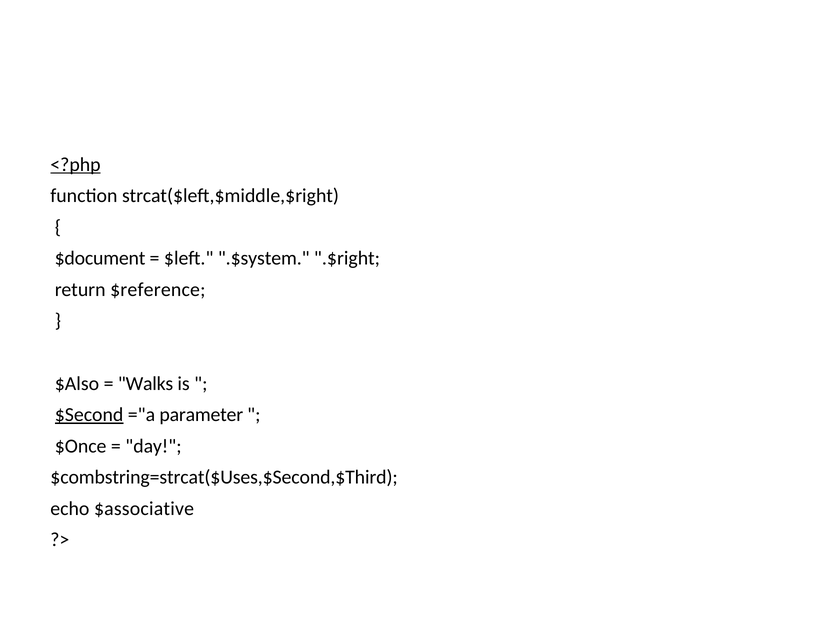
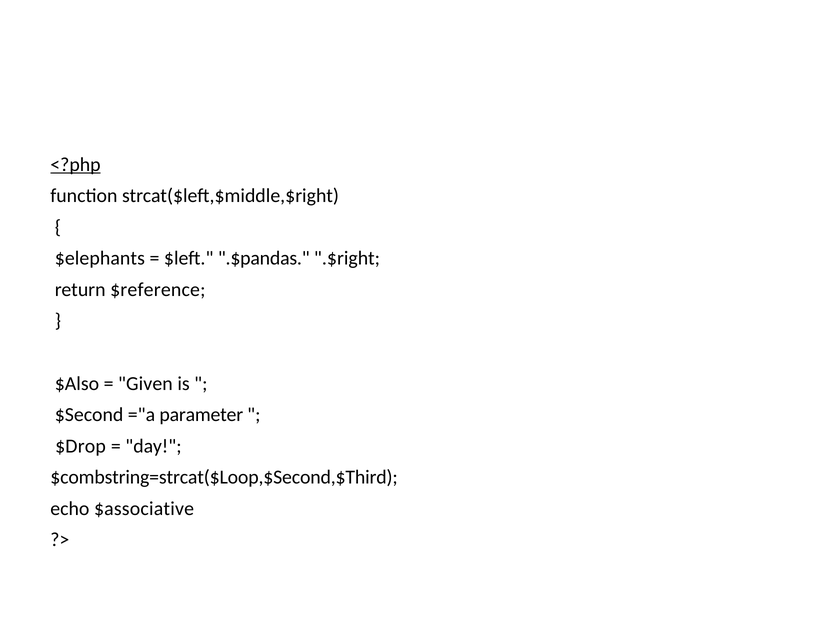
$document: $document -> $elephants (100, 258)
.$system: .$system -> .$pandas (264, 258)
Walks: Walks -> Given (145, 383)
$Second underline: present -> none (89, 414)
$Once: $Once -> $Drop (81, 446)
$combstring=strcat($Uses,$Second,$Third: $combstring=strcat($Uses,$Second,$Third -> $combstring=strcat($Loop,$Second,$Third (224, 477)
